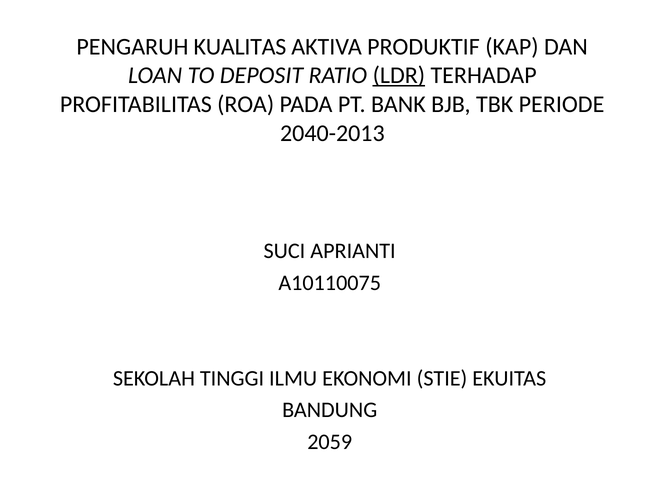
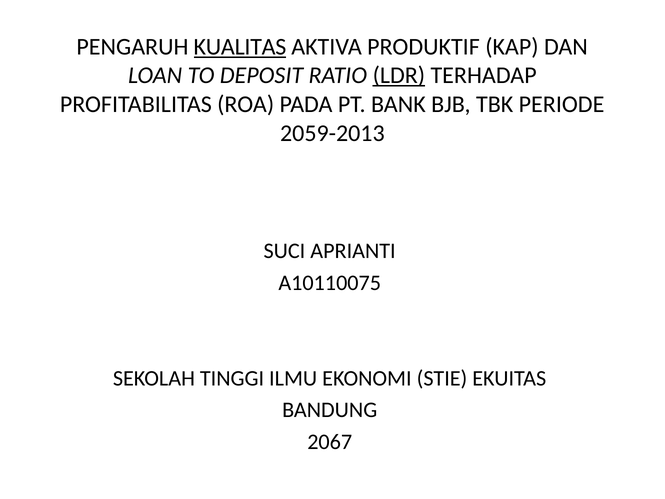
KUALITAS underline: none -> present (240, 47)
2040-2013: 2040-2013 -> 2059-2013 (332, 133)
2059: 2059 -> 2067 (330, 442)
